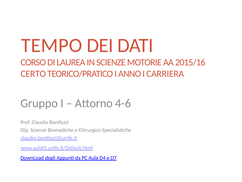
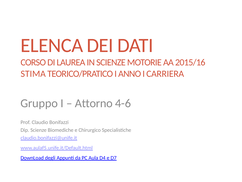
TEMPO: TEMPO -> ELENCA (52, 45)
CERTO: CERTO -> STIMA (33, 74)
